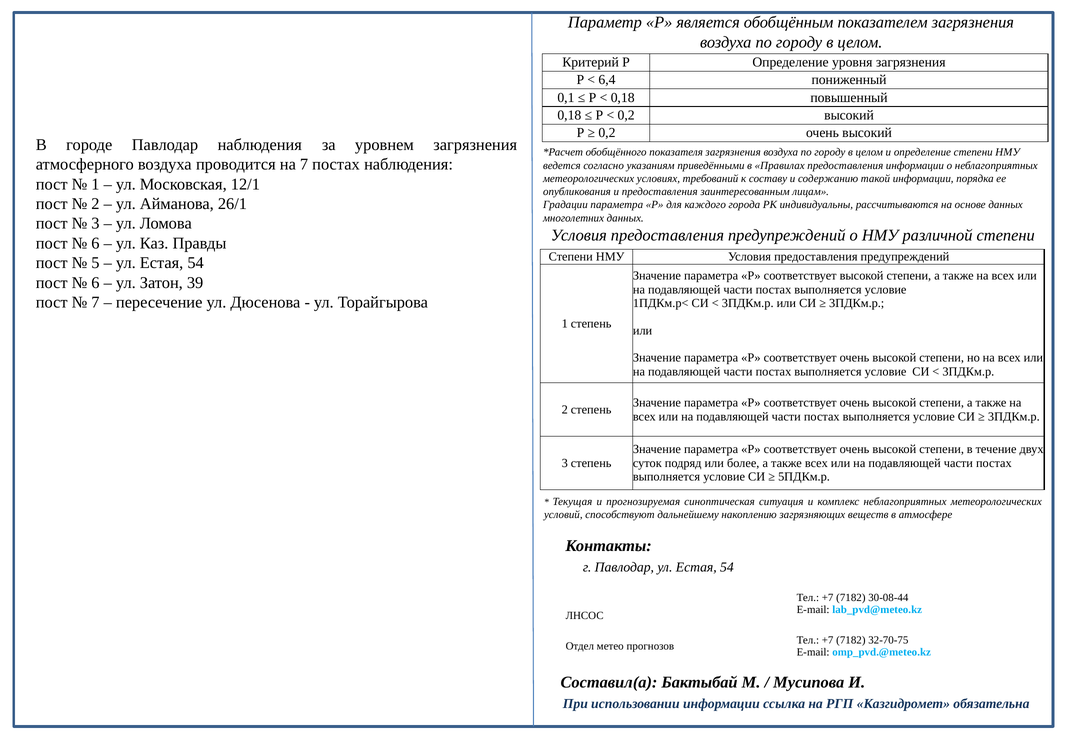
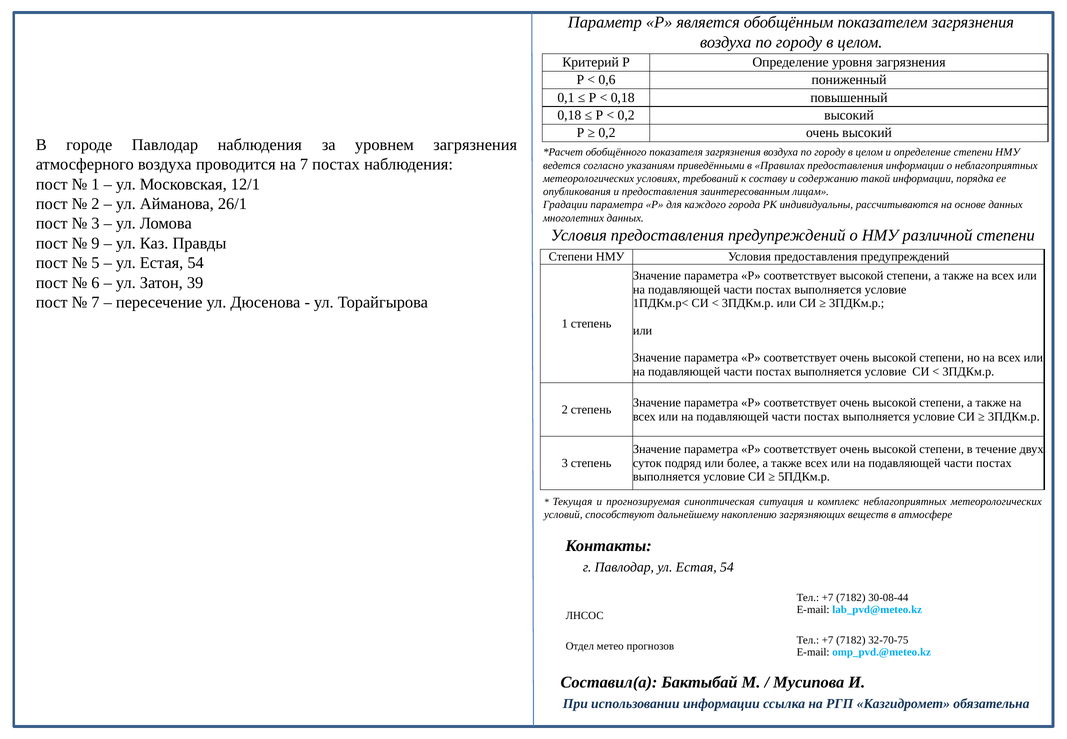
6,4: 6,4 -> 0,6 (607, 80)
6: 6 -> 9 (95, 243)
